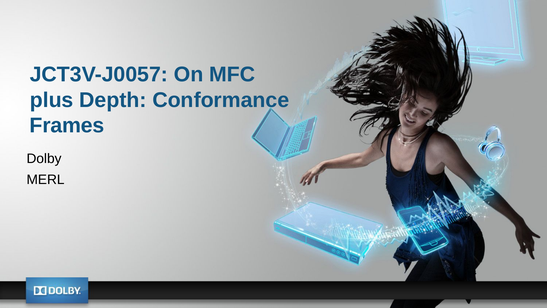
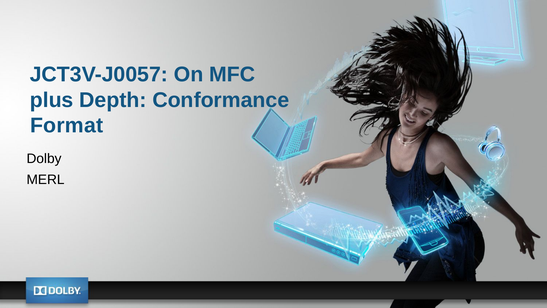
Frames: Frames -> Format (67, 126)
